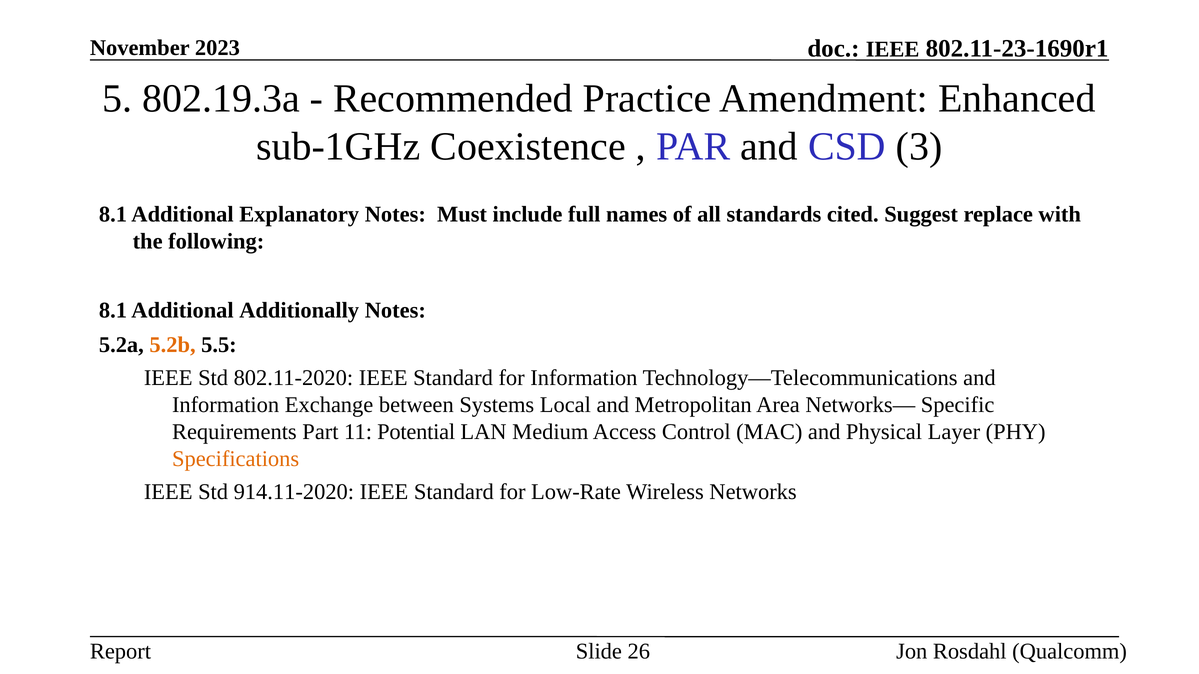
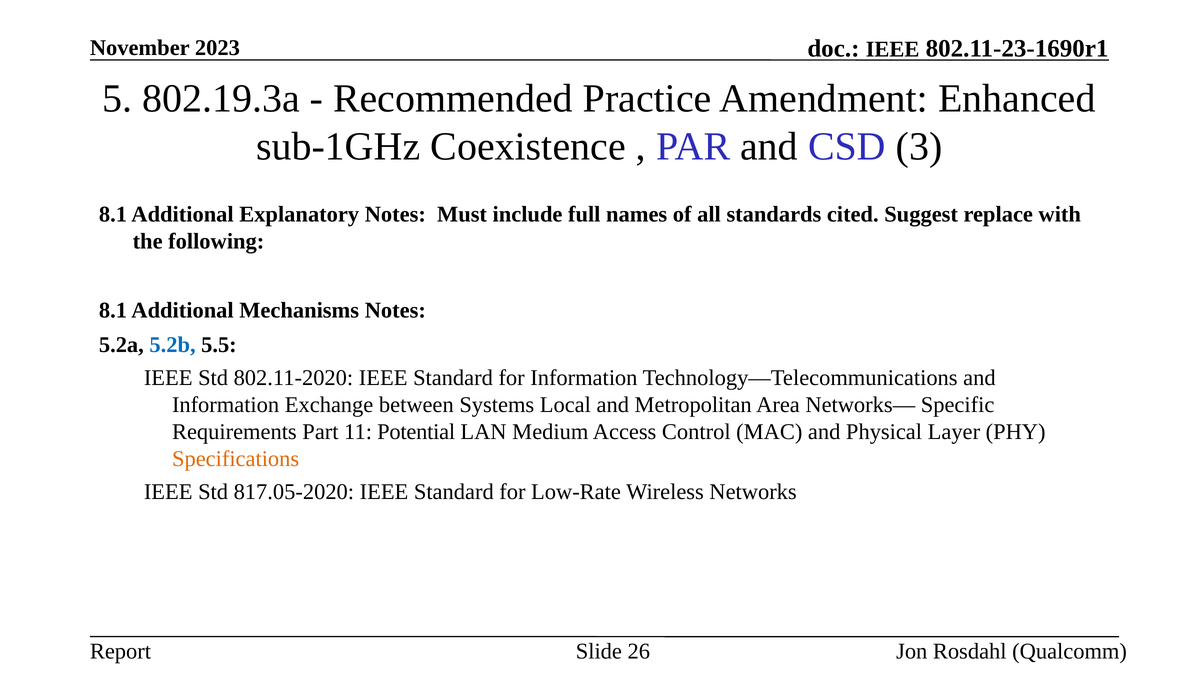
Additionally: Additionally -> Mechanisms (299, 310)
5.2b colour: orange -> blue (173, 345)
914.11-2020: 914.11-2020 -> 817.05-2020 (294, 492)
